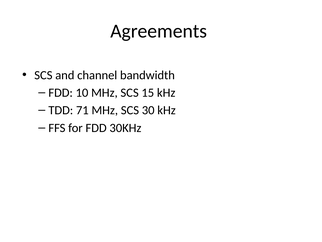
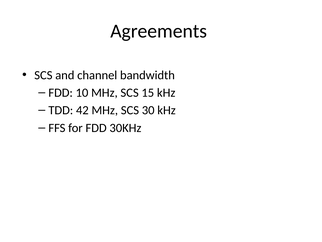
71: 71 -> 42 (82, 110)
